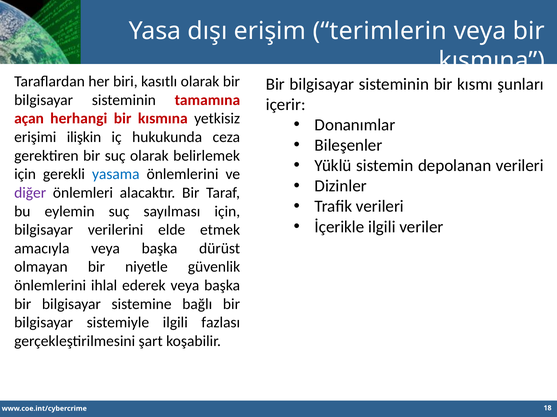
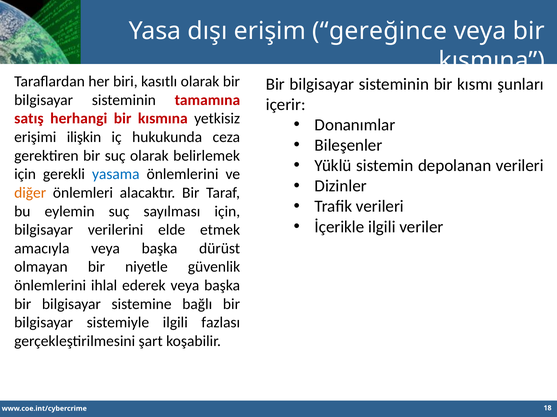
terimlerin: terimlerin -> gereğince (380, 31)
açan: açan -> satış (29, 119)
diğer colour: purple -> orange (30, 193)
